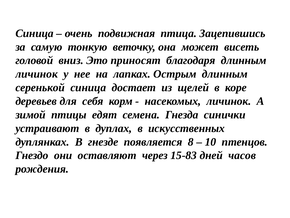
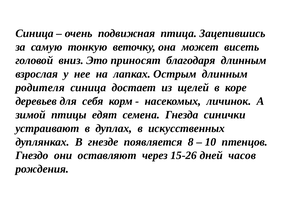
личинок: личинок -> взрослая (37, 74)
серенькой: серенькой -> родителя (40, 87)
15-83: 15-83 -> 15-26 (184, 155)
